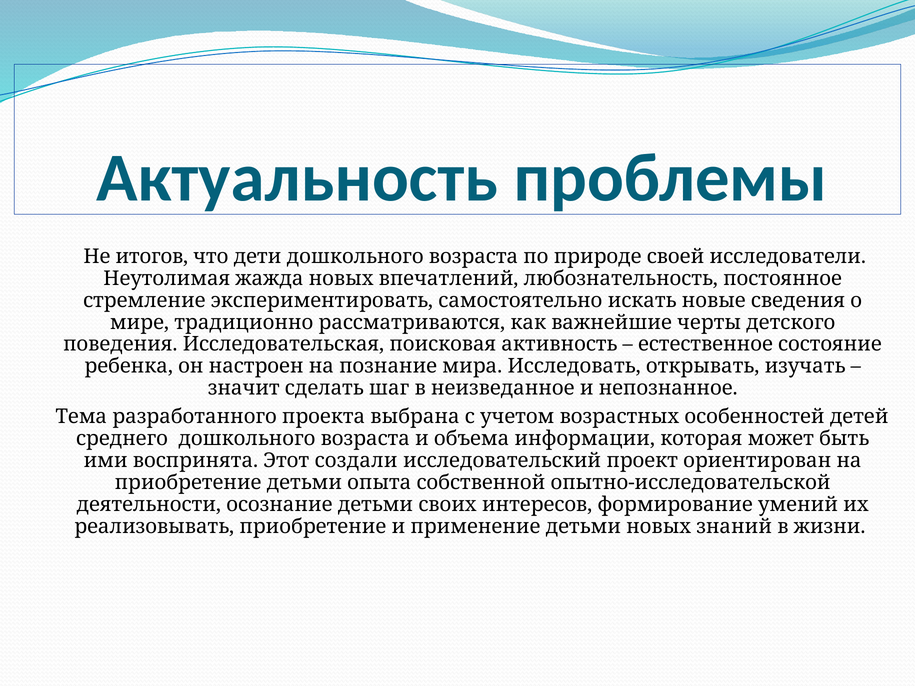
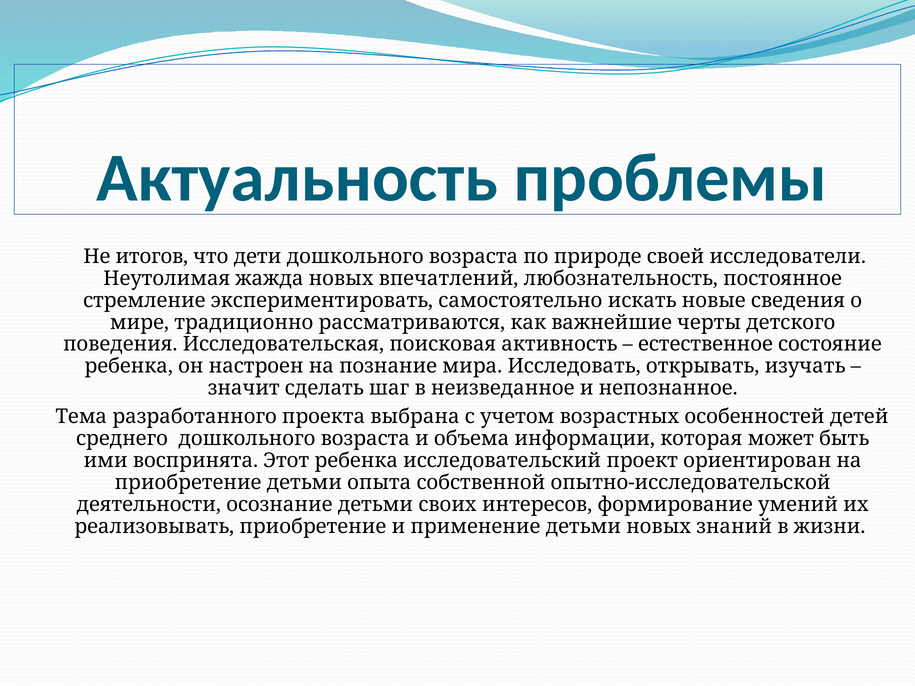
Этот создали: создали -> ребенка (356, 461)
